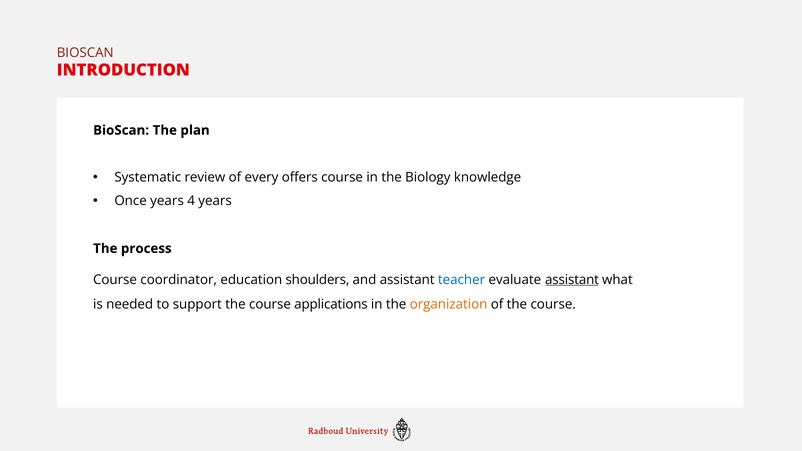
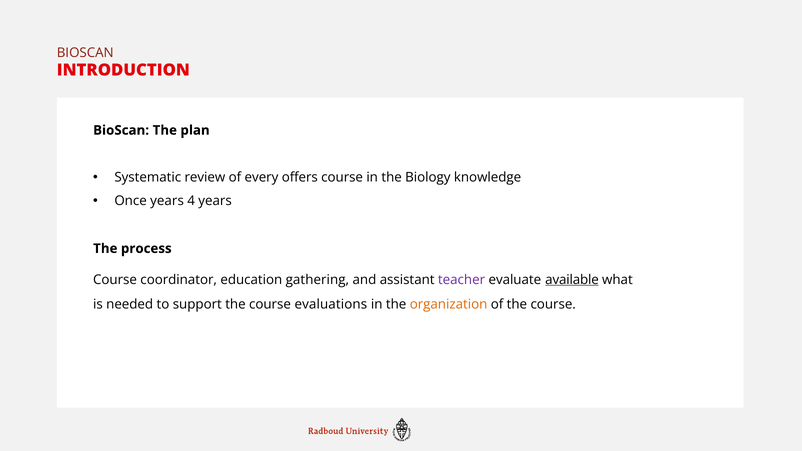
shoulders: shoulders -> gathering (317, 280)
teacher colour: blue -> purple (462, 280)
evaluate assistant: assistant -> available (572, 280)
applications: applications -> evaluations (331, 304)
